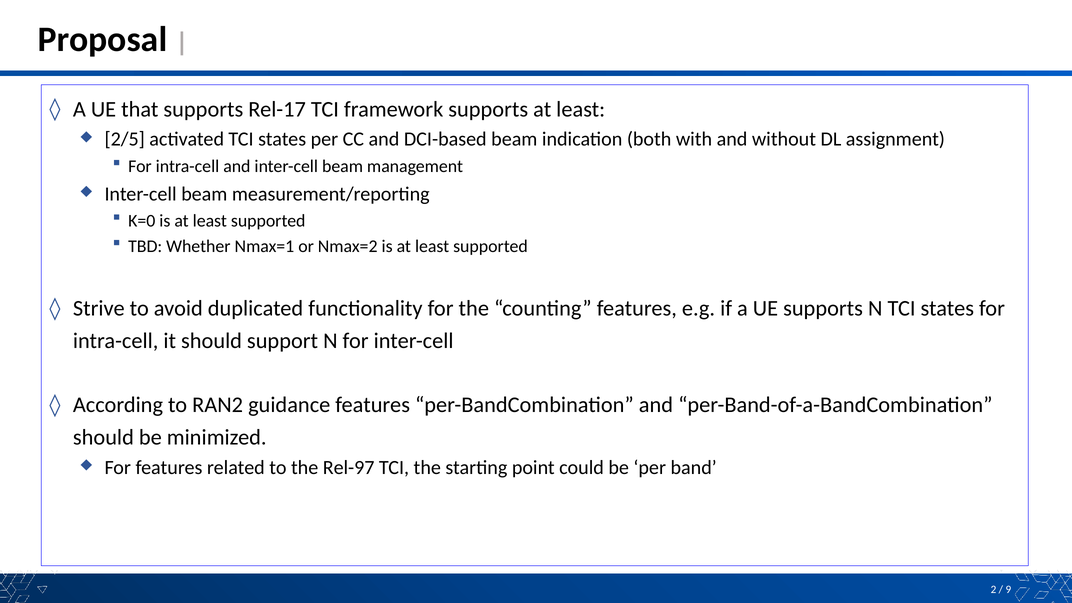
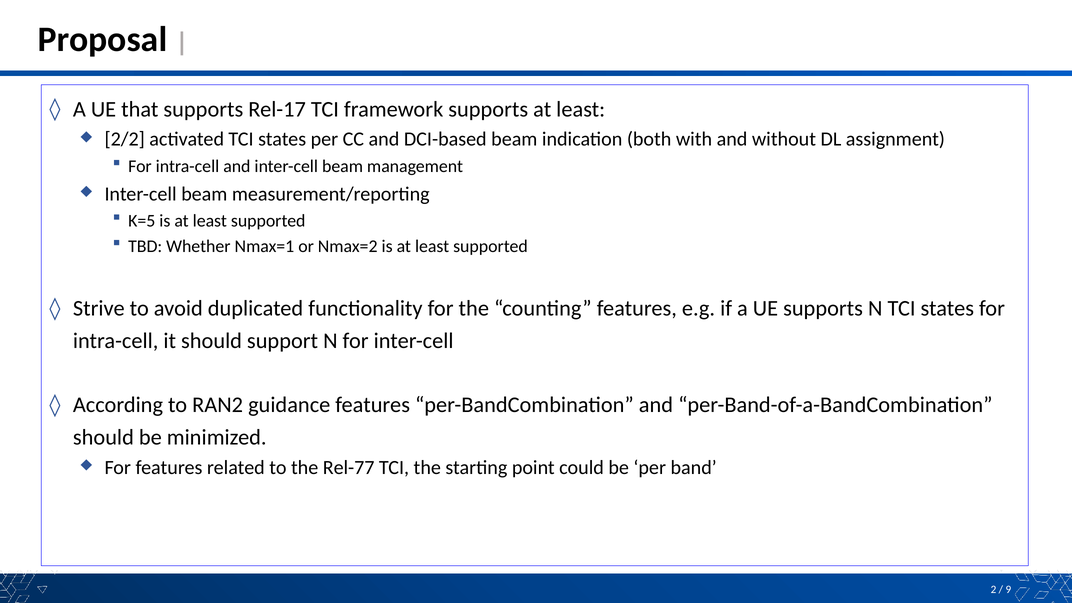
2/5: 2/5 -> 2/2 (125, 139)
K=0: K=0 -> K=5 (142, 221)
Rel-97: Rel-97 -> Rel-77 (349, 467)
